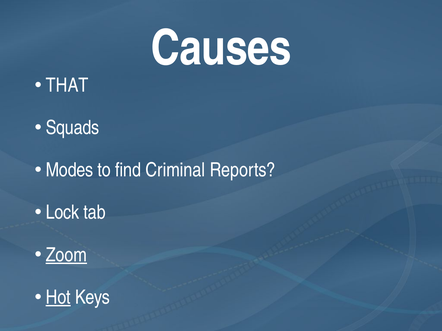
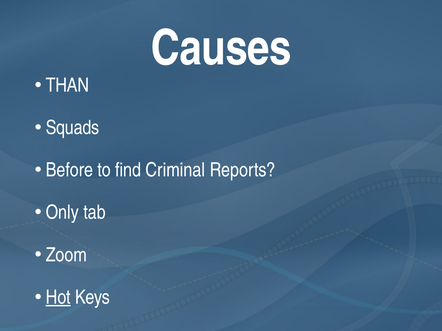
THAT: THAT -> THAN (67, 86)
Modes: Modes -> Before (69, 170)
Lock: Lock -> Only (62, 213)
Zoom underline: present -> none (66, 255)
